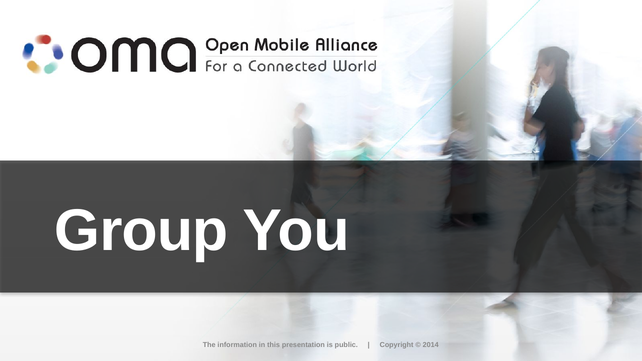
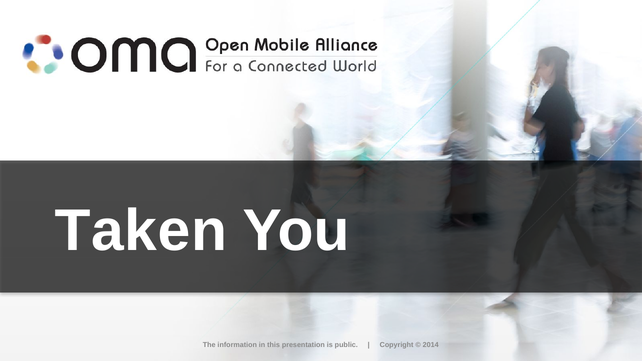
Group: Group -> Taken (141, 231)
